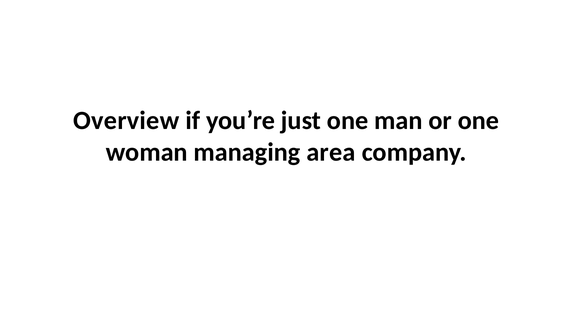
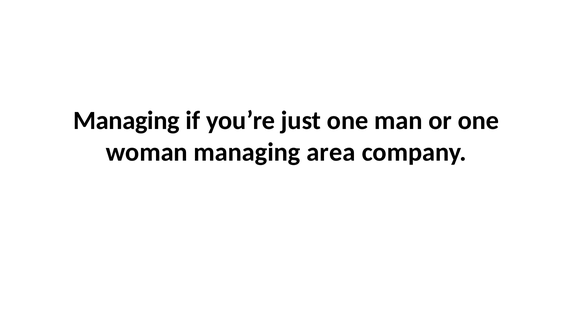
Overview: Overview -> Managing (127, 121)
